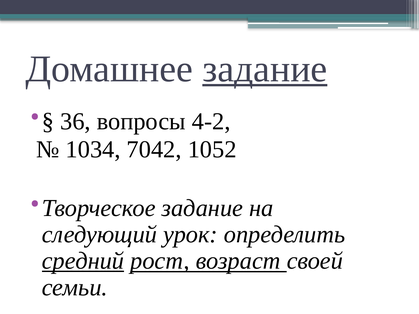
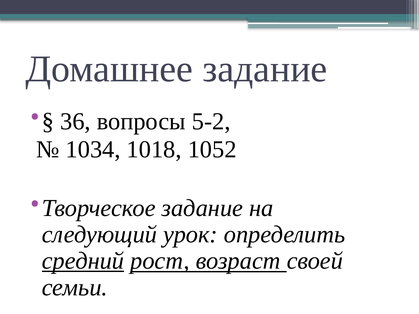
задание underline: present -> none (265, 69)
4-2: 4-2 -> 5-2 (211, 122)
7042: 7042 -> 1018 (154, 149)
